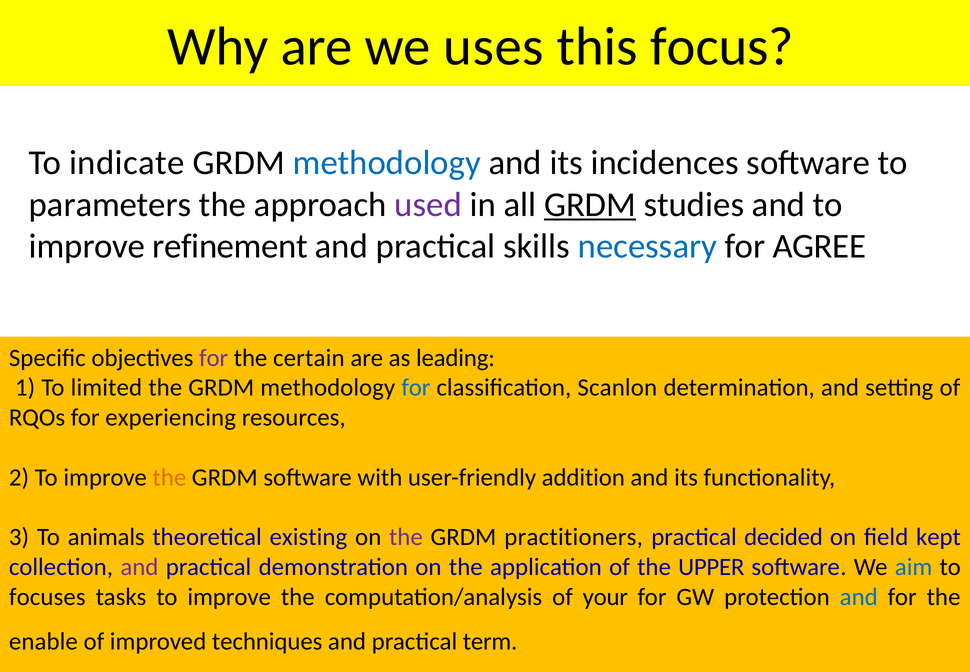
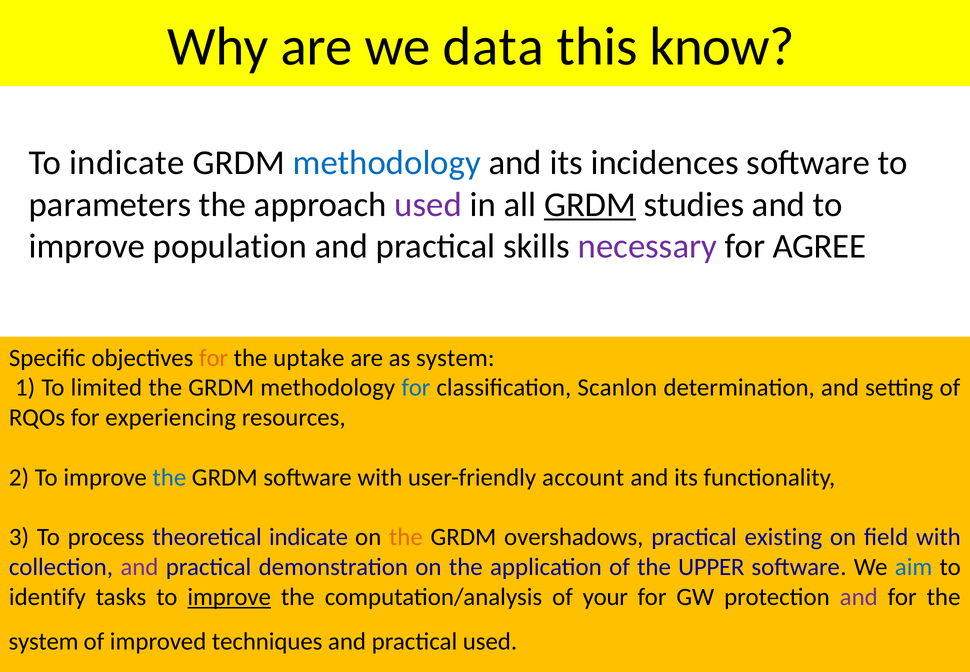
uses: uses -> data (493, 47)
focus: focus -> know (722, 47)
refinement: refinement -> population (230, 246)
necessary colour: blue -> purple (647, 246)
for colour: purple -> orange (214, 358)
certain: certain -> uptake (309, 358)
as leading: leading -> system (455, 358)
the colour: orange -> blue (169, 477)
addition: addition -> account (583, 477)
animals: animals -> process (106, 537)
theoretical existing: existing -> indicate (309, 537)
the colour: purple -> orange (406, 537)
practitioners: practitioners -> overshadows (574, 537)
decided: decided -> existing (783, 537)
field kept: kept -> with (938, 537)
focuses: focuses -> identify (47, 596)
improve underline: none -> present (229, 596)
and colour: blue -> purple (859, 596)
enable: enable -> system (44, 641)
practical term: term -> used (490, 641)
